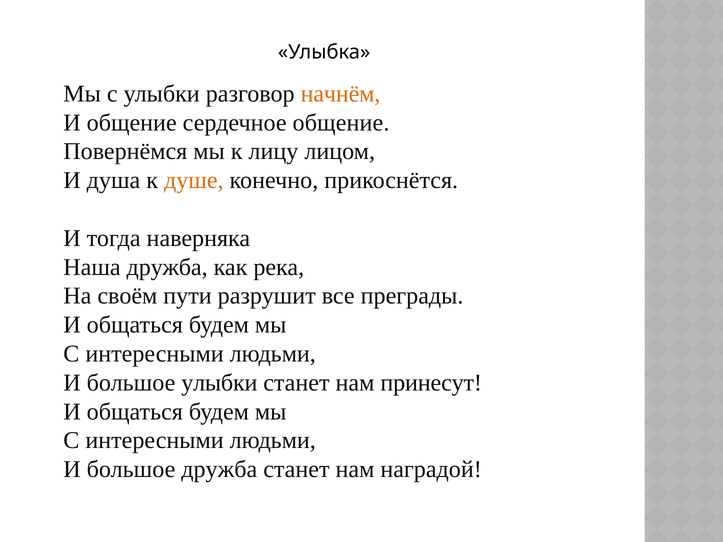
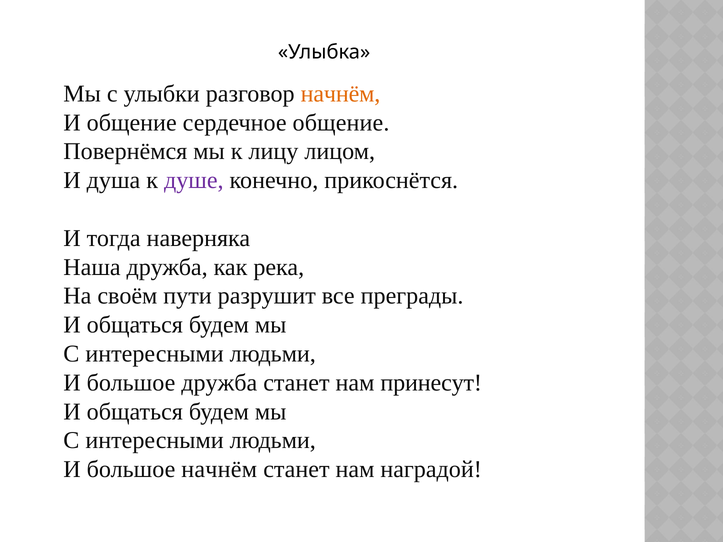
душе colour: orange -> purple (194, 180)
большое улыбки: улыбки -> дружба (219, 383)
большое дружба: дружба -> начнём (219, 470)
